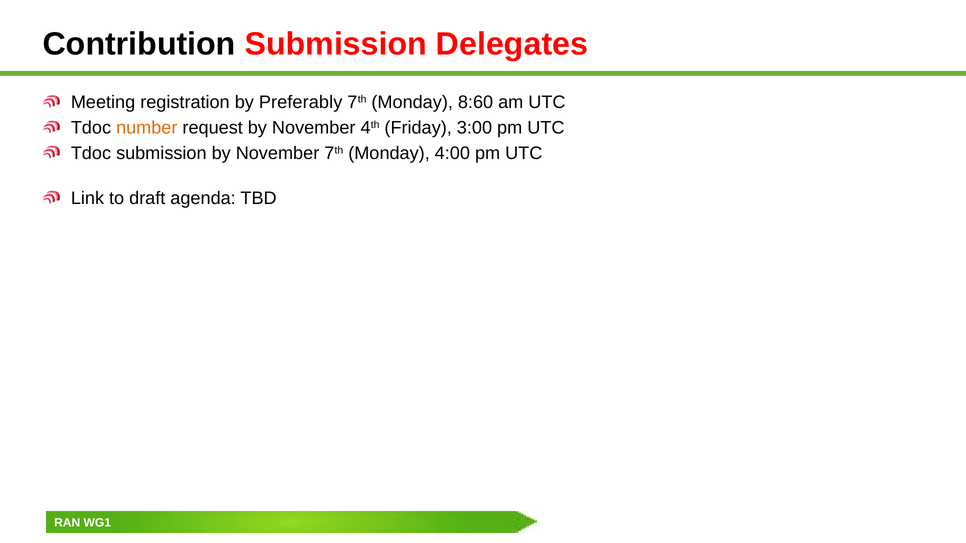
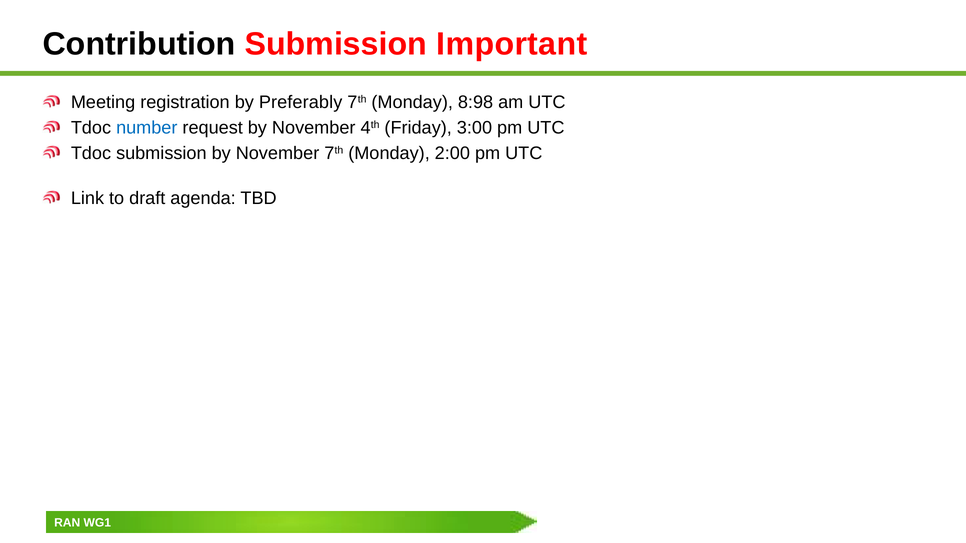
Delegates: Delegates -> Important (512, 44)
8:60: 8:60 -> 8:98 (476, 102)
number colour: orange -> blue (147, 128)
4:00: 4:00 -> 2:00 (452, 153)
